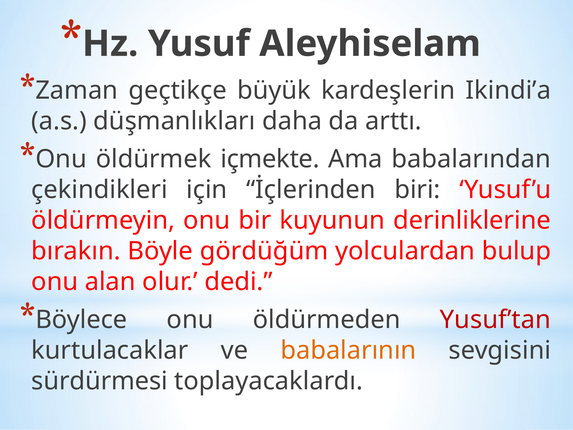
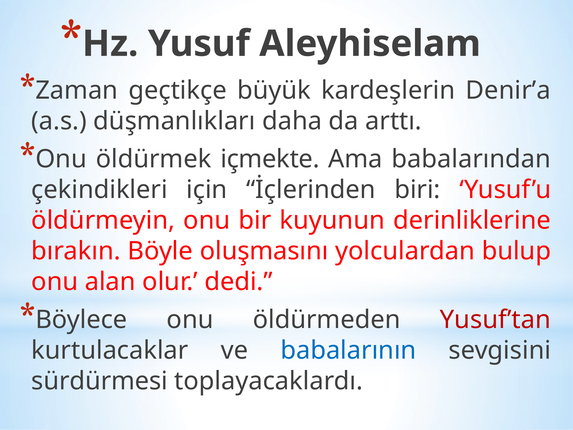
Ikindi’a: Ikindi’a -> Denir’a (508, 90)
gördüğüm: gördüğüm -> oluşmasını (264, 251)
babalarının colour: orange -> blue (348, 350)
